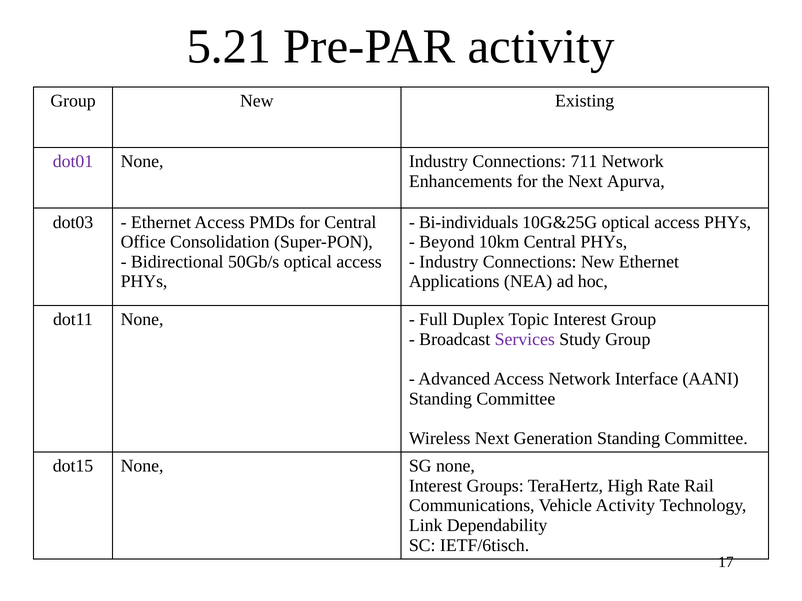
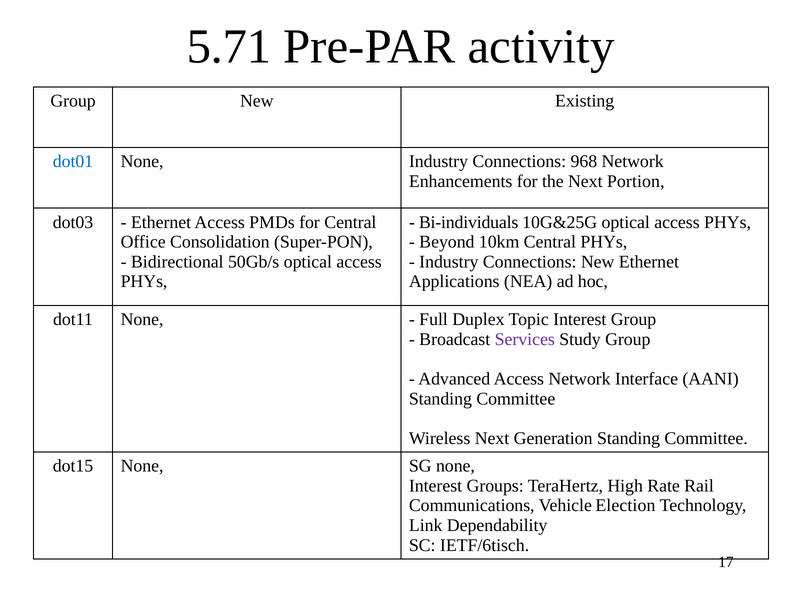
5.21: 5.21 -> 5.71 (229, 47)
dot01 colour: purple -> blue (73, 162)
711: 711 -> 968 (584, 162)
Apurva: Apurva -> Portion (636, 181)
Vehicle Activity: Activity -> Election (625, 506)
